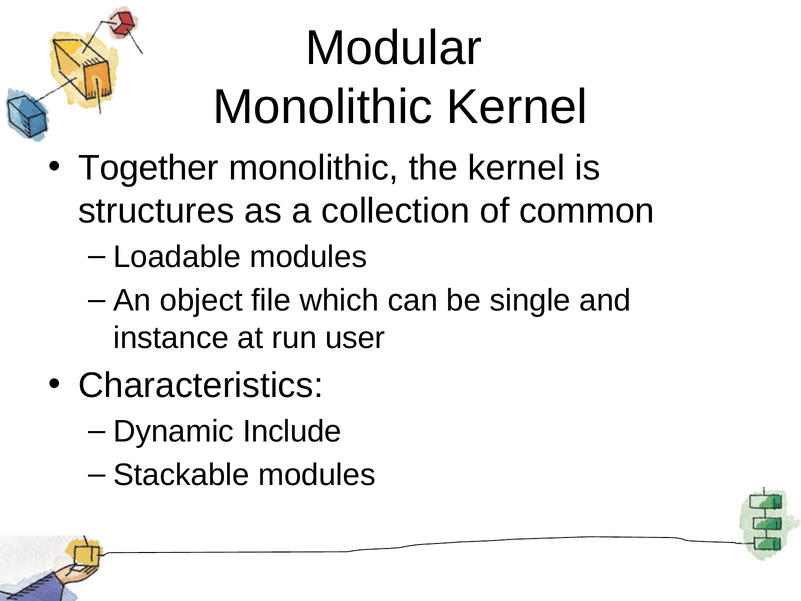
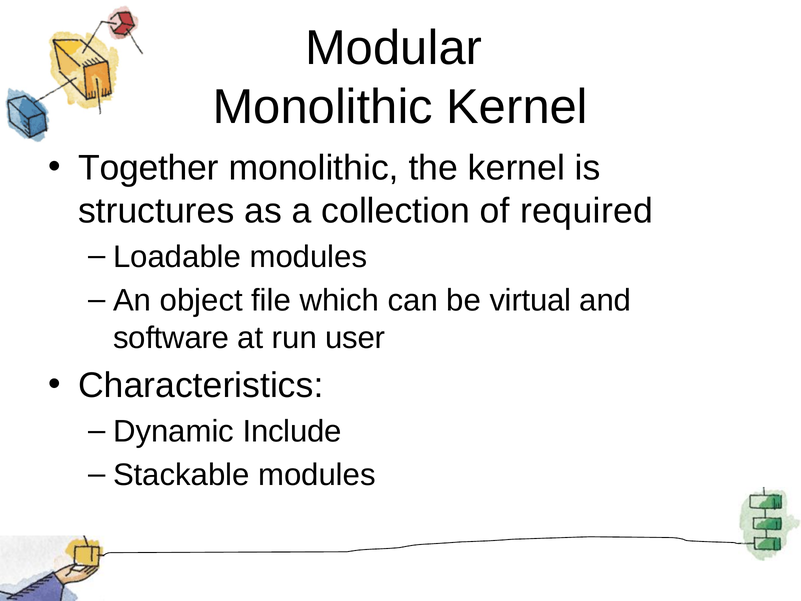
common: common -> required (587, 211)
single: single -> virtual (530, 300)
instance: instance -> software (171, 338)
